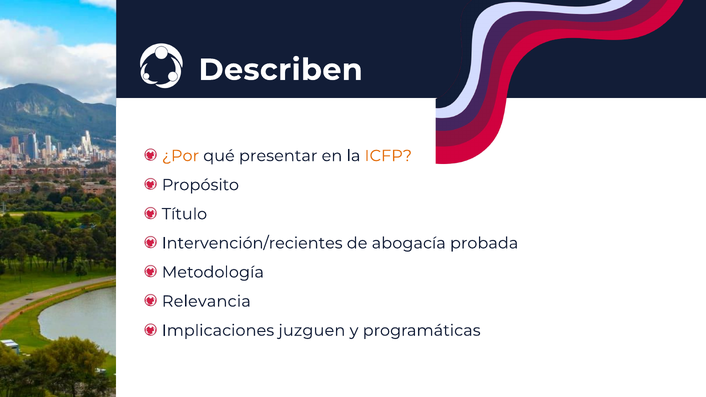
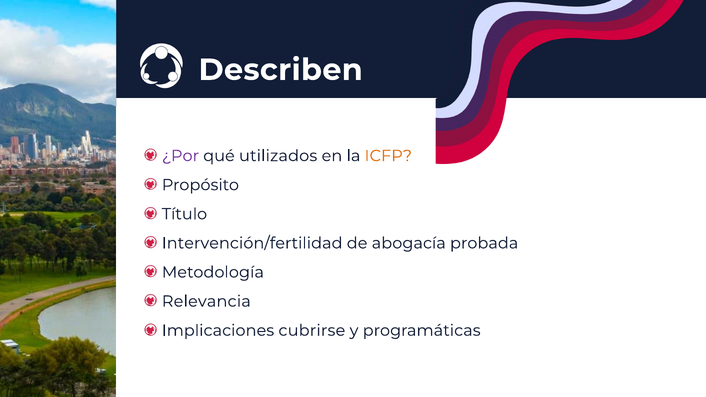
¿Por colour: orange -> purple (180, 156)
presentar: presentar -> utilizados (278, 156)
Intervención/recientes: Intervención/recientes -> Intervención/fertilidad (252, 243)
juzguen: juzguen -> cubrirse (312, 331)
